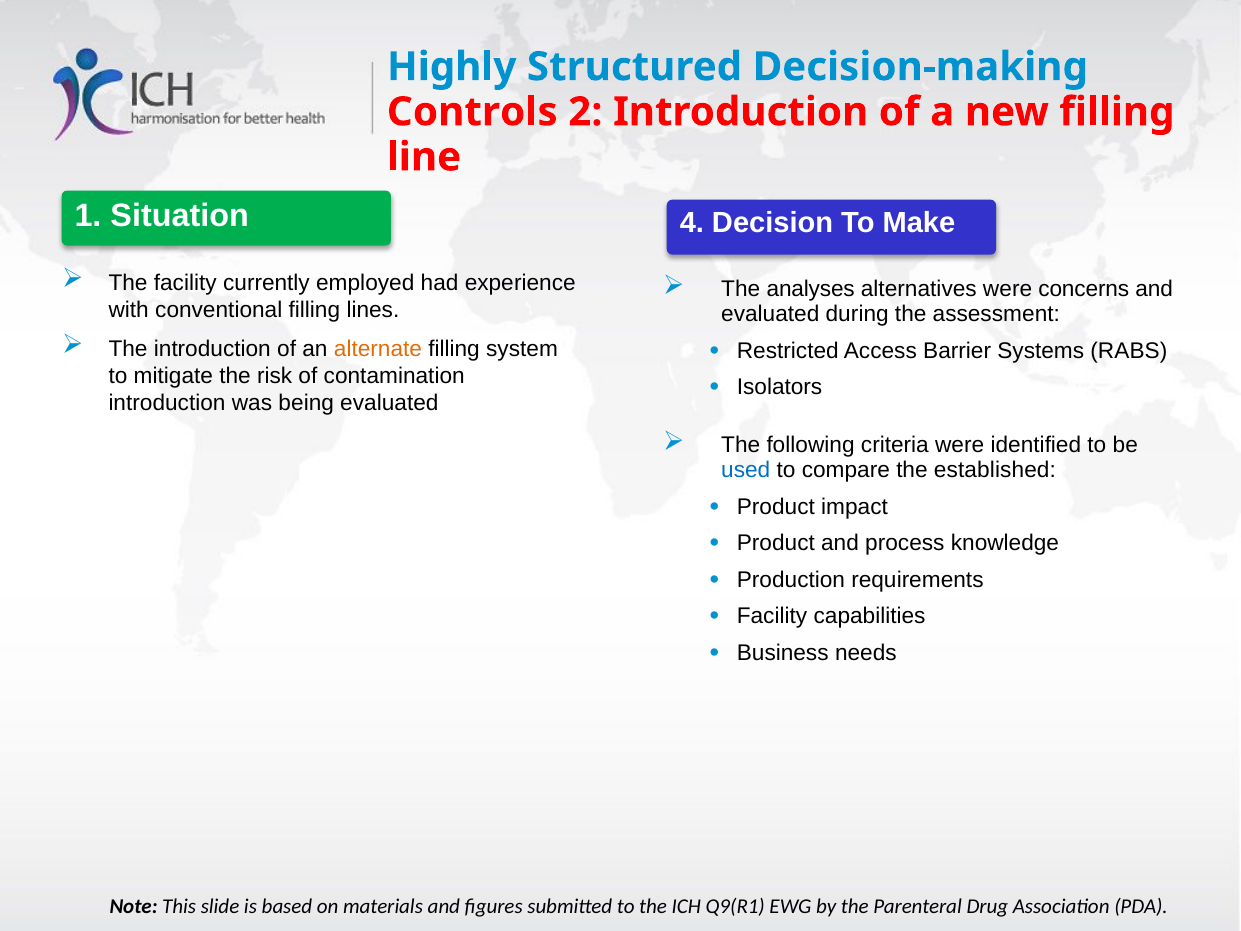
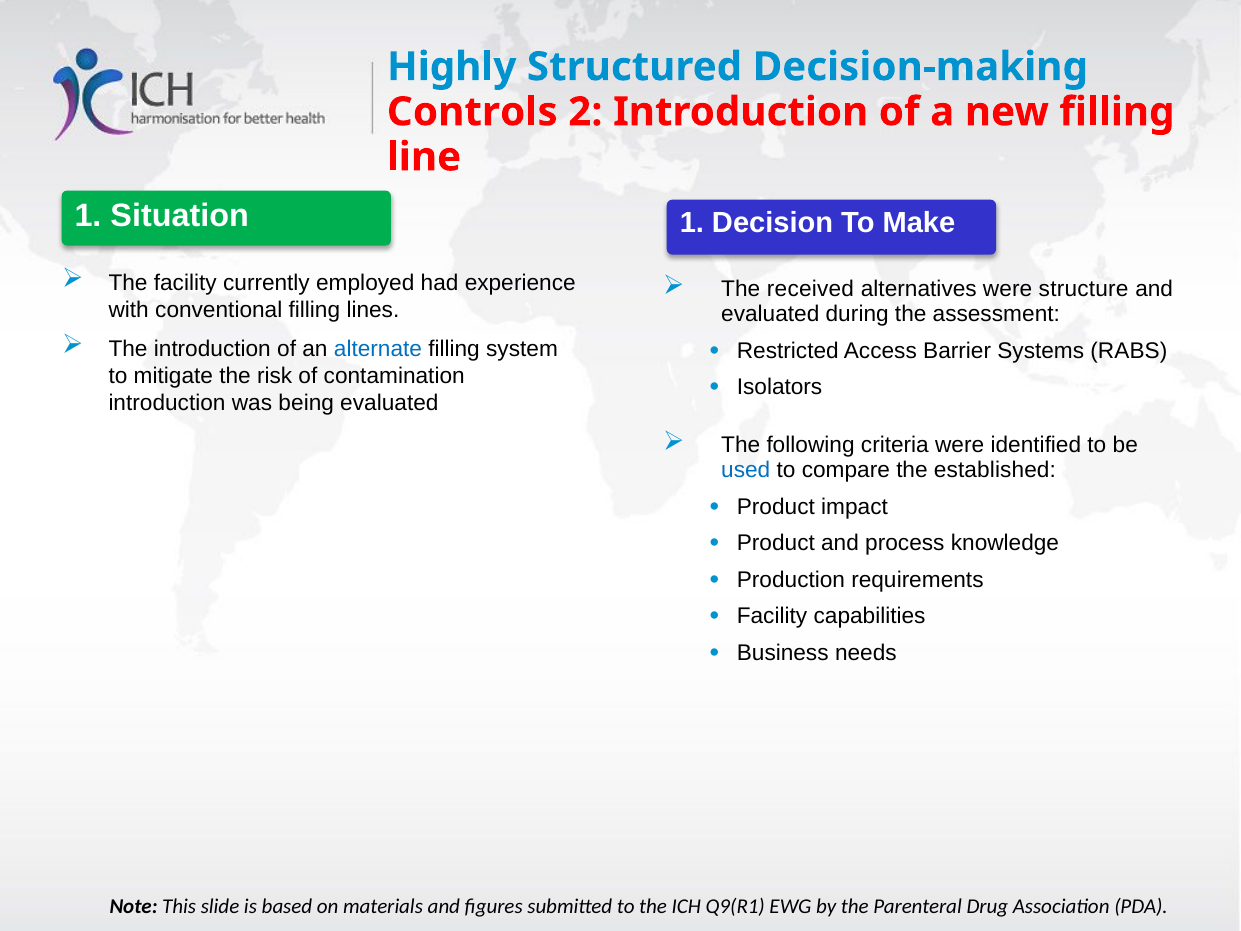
Situation 4: 4 -> 1 (692, 223)
analyses: analyses -> received (811, 289)
concerns: concerns -> structure (1084, 289)
alternate colour: orange -> blue (378, 349)
